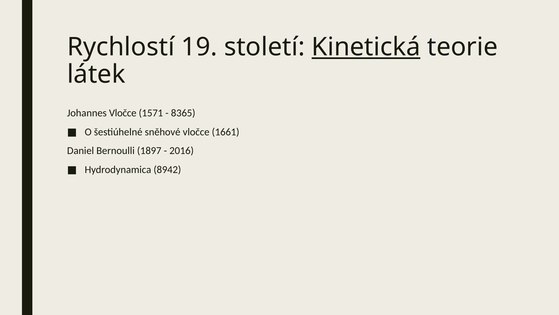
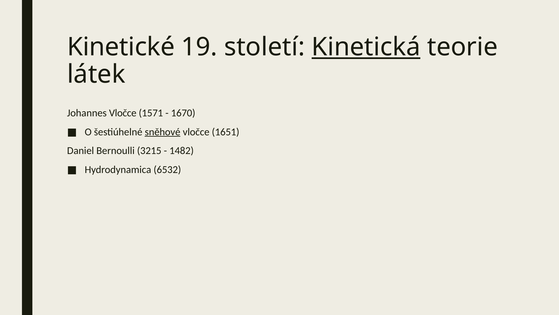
Rychlostí: Rychlostí -> Kinetické (121, 47)
8365: 8365 -> 1670 (183, 113)
sněhové underline: none -> present (163, 132)
1661: 1661 -> 1651 (226, 132)
1897: 1897 -> 3215 (149, 151)
2016: 2016 -> 1482 (182, 151)
8942: 8942 -> 6532 (167, 169)
